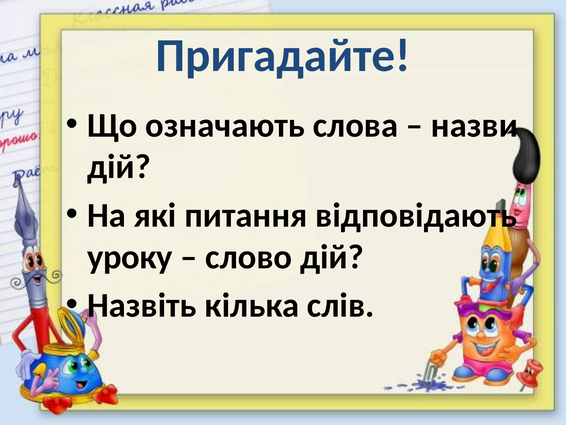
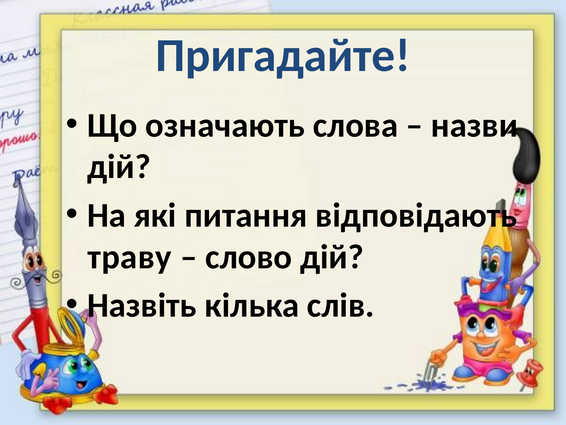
уроку: уроку -> траву (130, 257)
